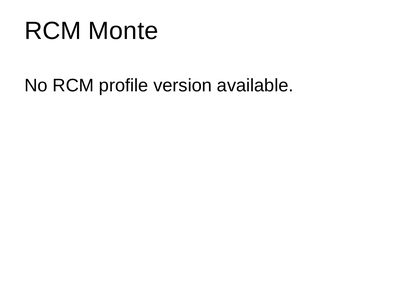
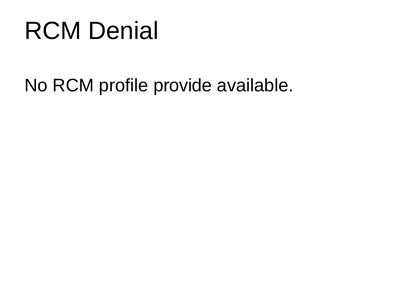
Monte: Monte -> Denial (123, 31)
version: version -> provide (183, 86)
